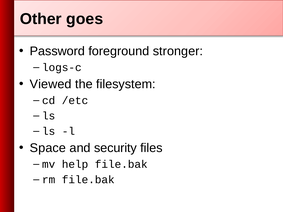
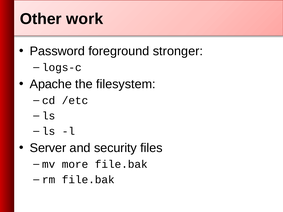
goes: goes -> work (85, 19)
Viewed: Viewed -> Apache (51, 84)
Space: Space -> Server (48, 148)
help: help -> more (75, 164)
